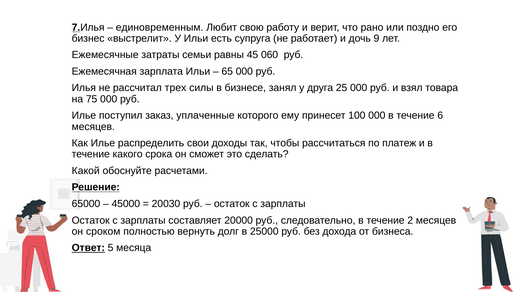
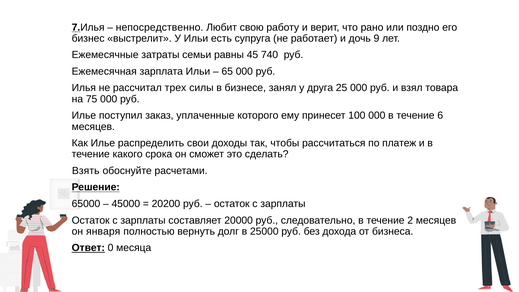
единовременным: единовременным -> непосредственно (160, 27)
060: 060 -> 740 (270, 55)
Какой: Какой -> Взять (86, 171)
20030: 20030 -> 20200 (166, 204)
сроком: сроком -> января (103, 231)
5: 5 -> 0 (111, 248)
